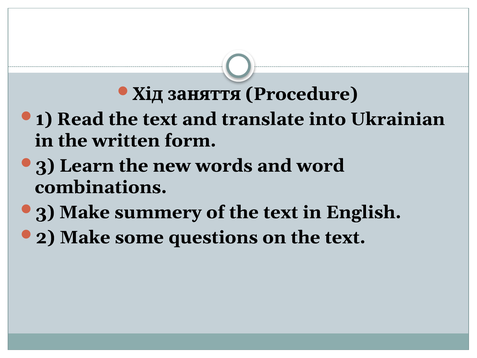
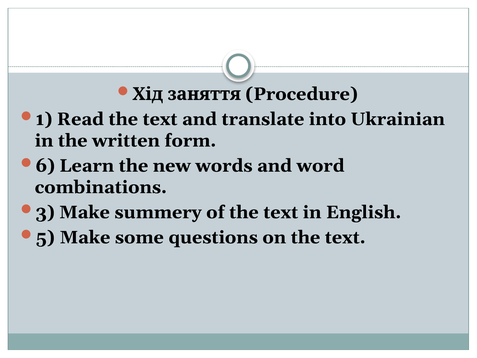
3: 3 -> 6 (45, 166)
2: 2 -> 5 (45, 237)
